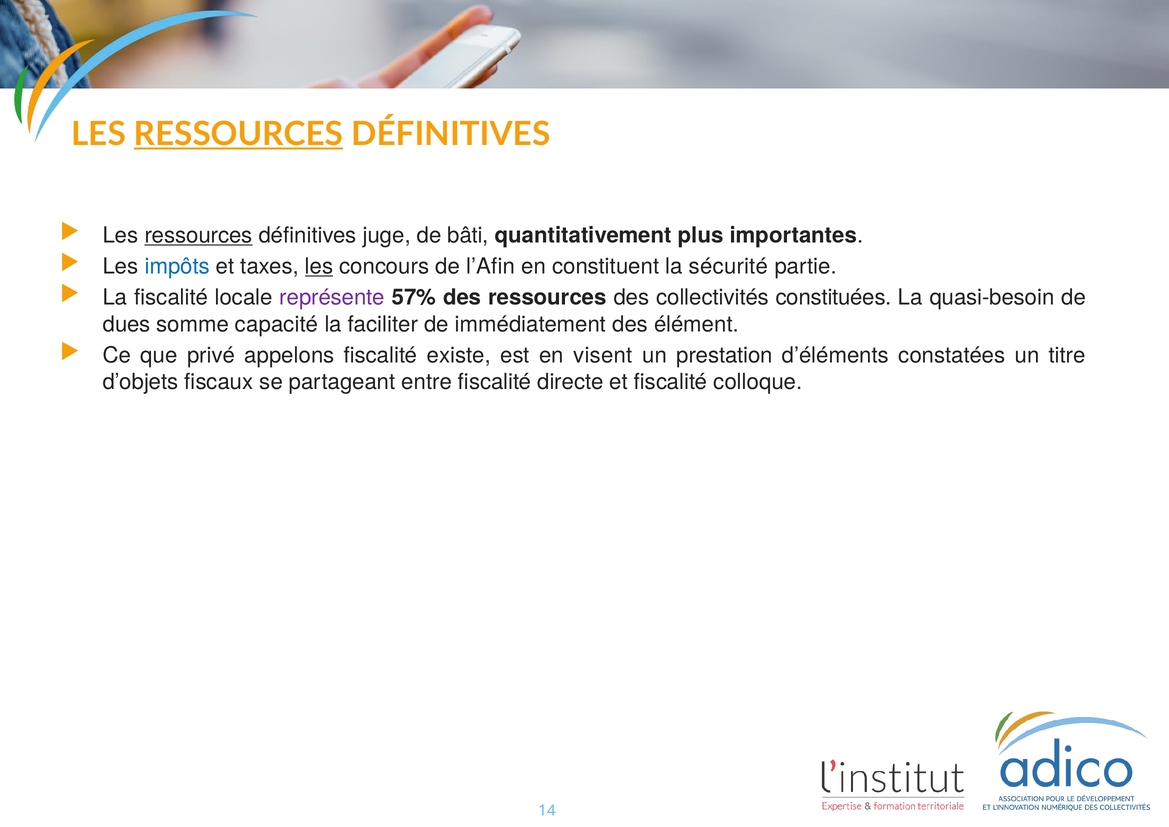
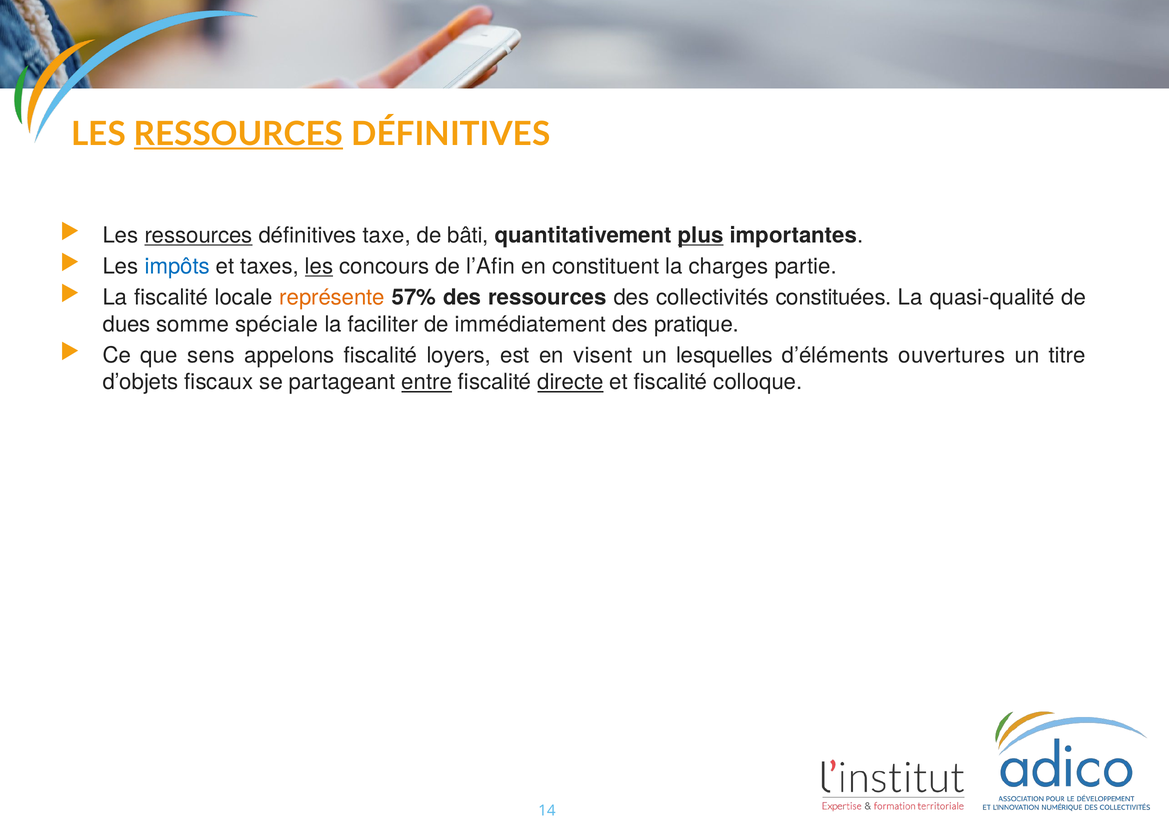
juge: juge -> taxe (387, 235)
plus underline: none -> present (701, 235)
sécurité: sécurité -> charges (729, 266)
représente colour: purple -> orange (332, 297)
quasi-besoin: quasi-besoin -> quasi-qualité (992, 297)
capacité: capacité -> spéciale (277, 324)
élément: élément -> pratique (696, 324)
privé: privé -> sens (211, 355)
existe: existe -> loyers (459, 355)
prestation: prestation -> lesquelles (725, 355)
constatées: constatées -> ouvertures (952, 355)
entre underline: none -> present (427, 382)
directe underline: none -> present (570, 382)
